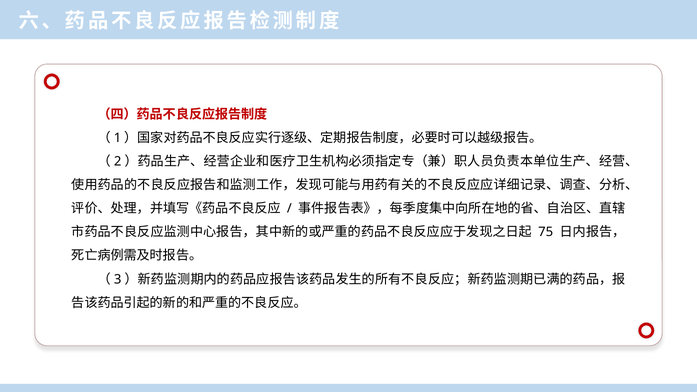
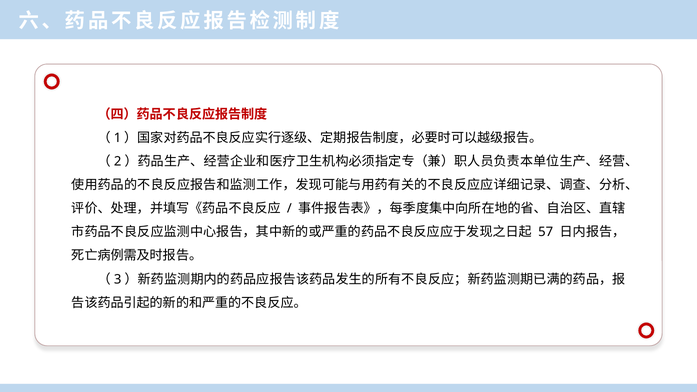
75: 75 -> 57 (546, 232)
